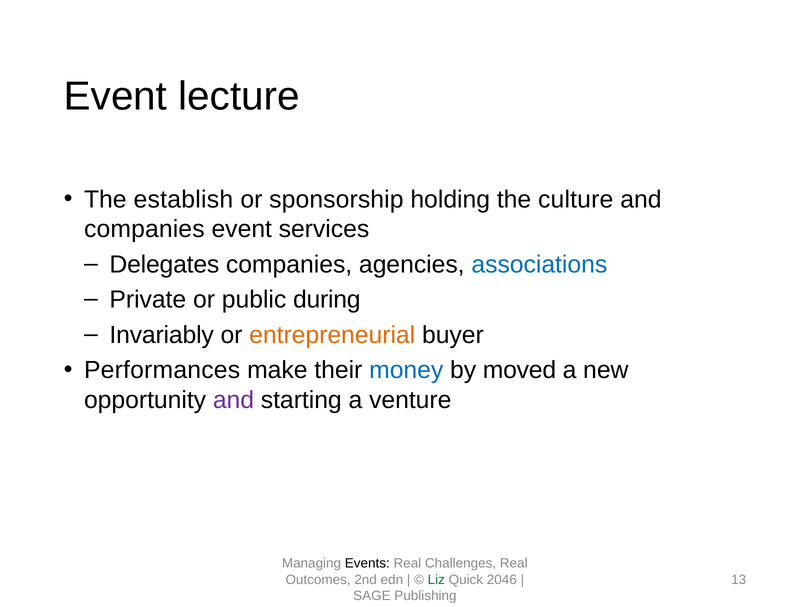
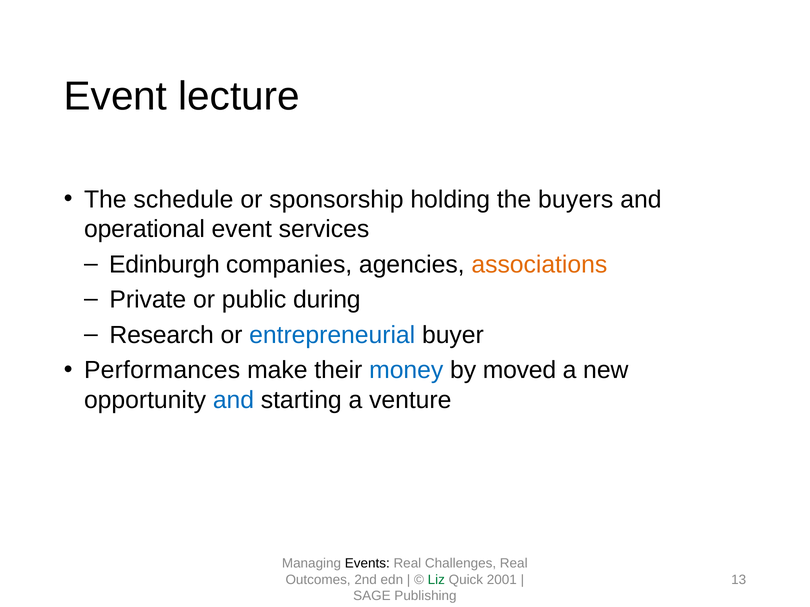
establish: establish -> schedule (183, 200)
culture: culture -> buyers (576, 200)
companies: companies -> operational (144, 229)
Delegates: Delegates -> Edinburgh (164, 265)
associations colour: blue -> orange (539, 265)
Invariably: Invariably -> Research (162, 335)
entrepreneurial colour: orange -> blue (332, 335)
and colour: purple -> blue (233, 400)
2046: 2046 -> 2001 (502, 580)
